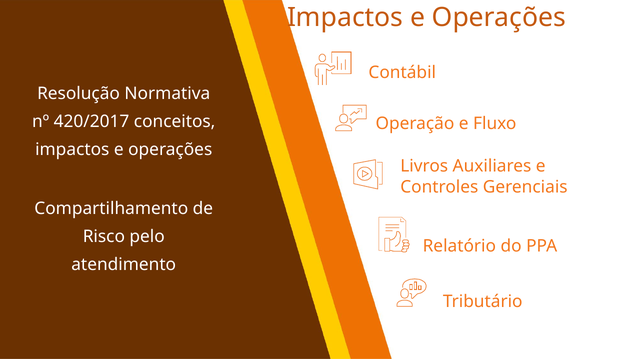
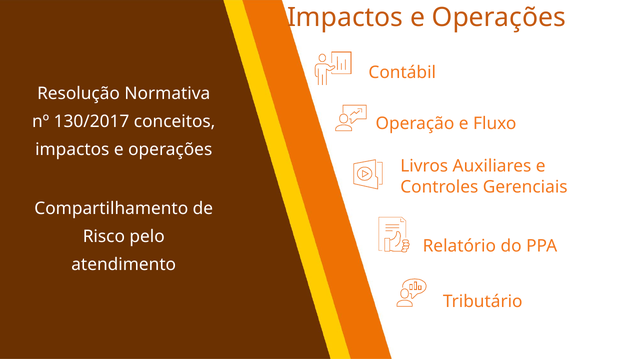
420/2017: 420/2017 -> 130/2017 (92, 122)
